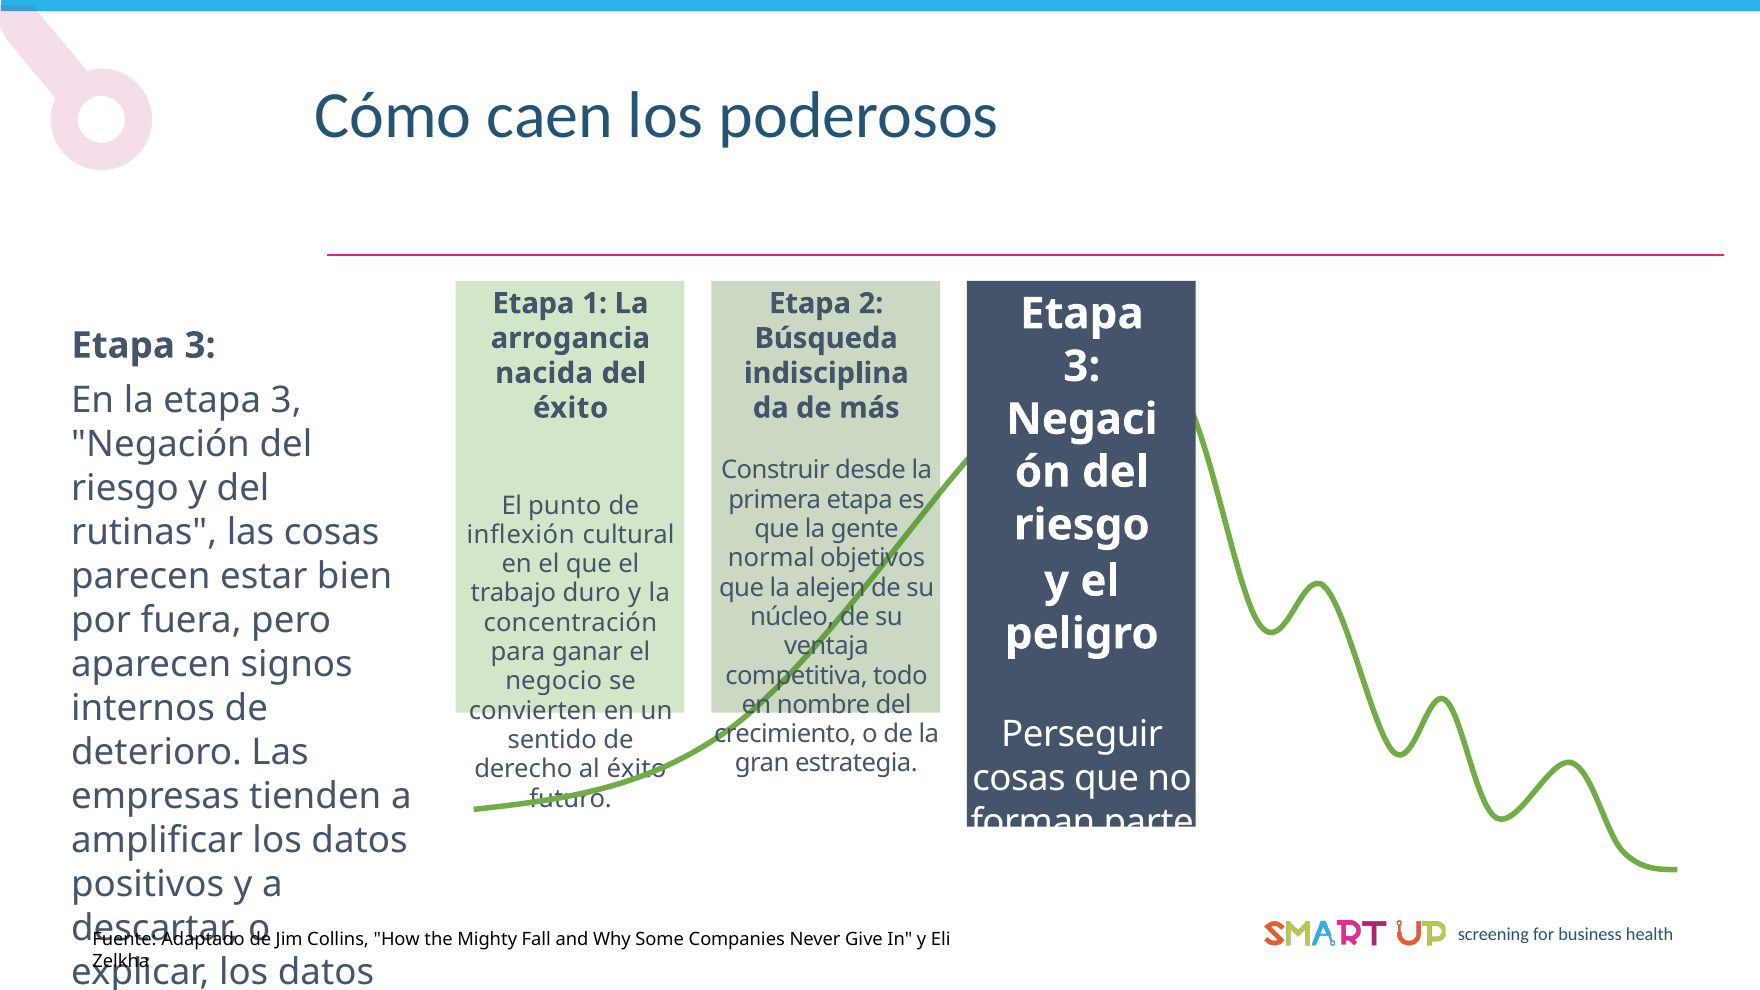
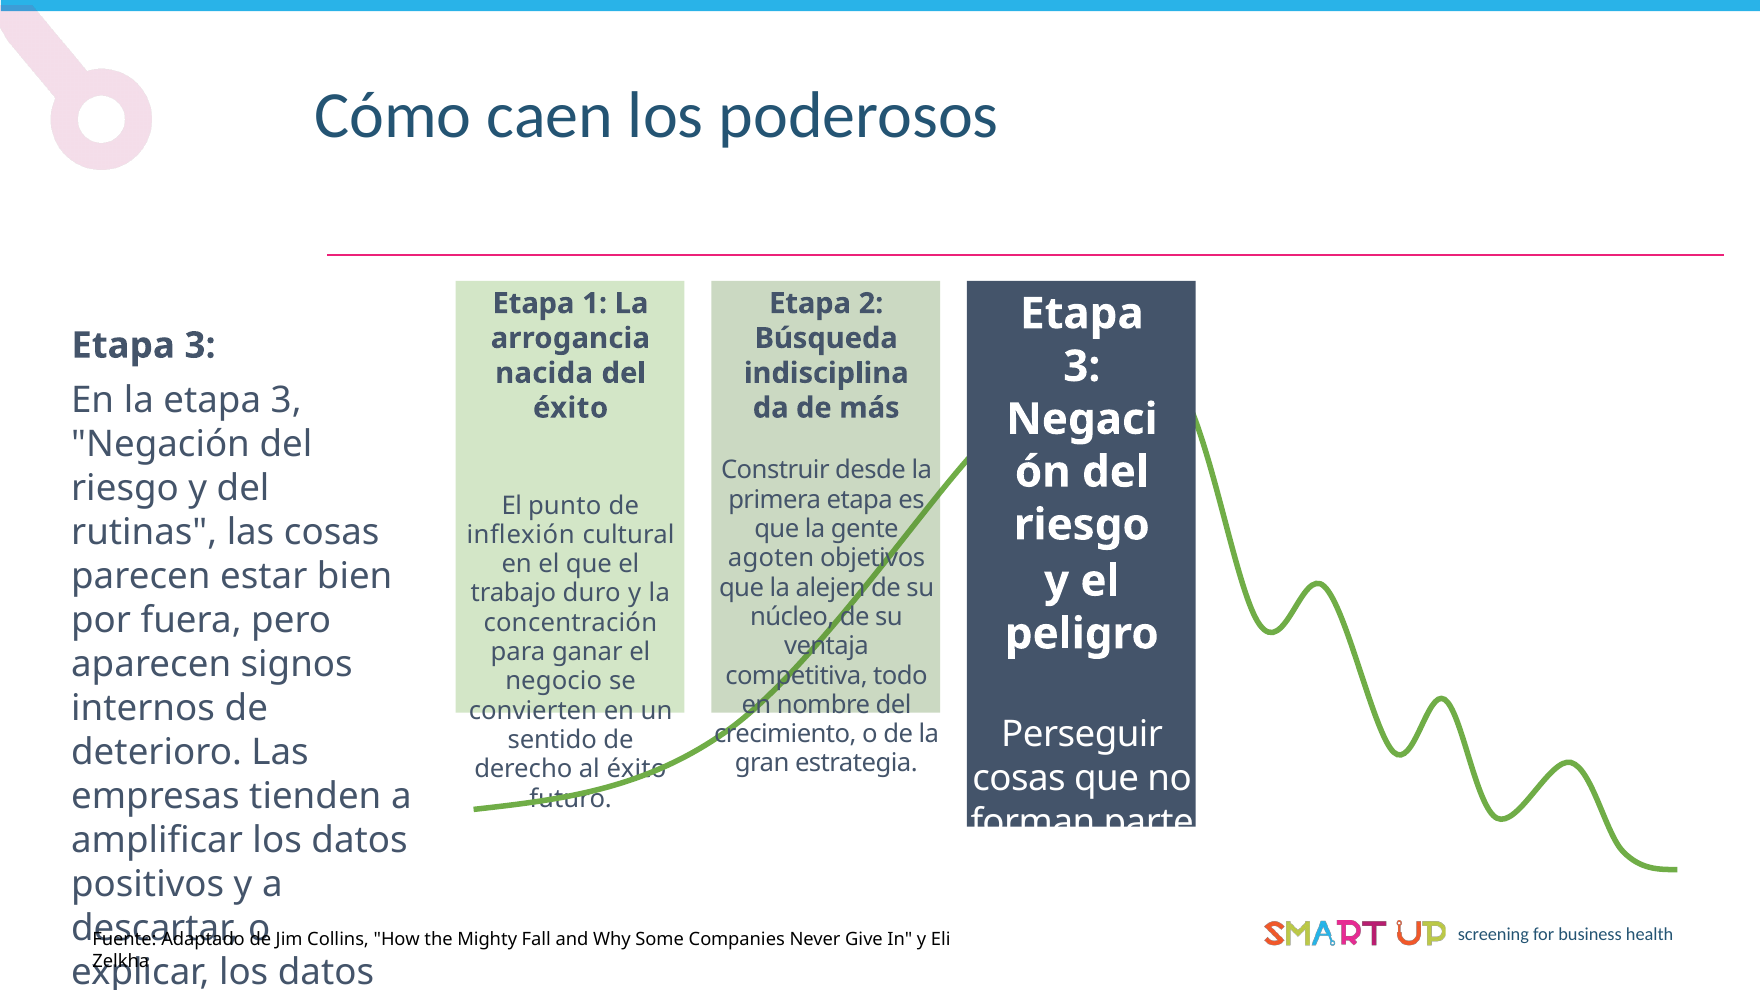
normal: normal -> agoten (771, 558)
